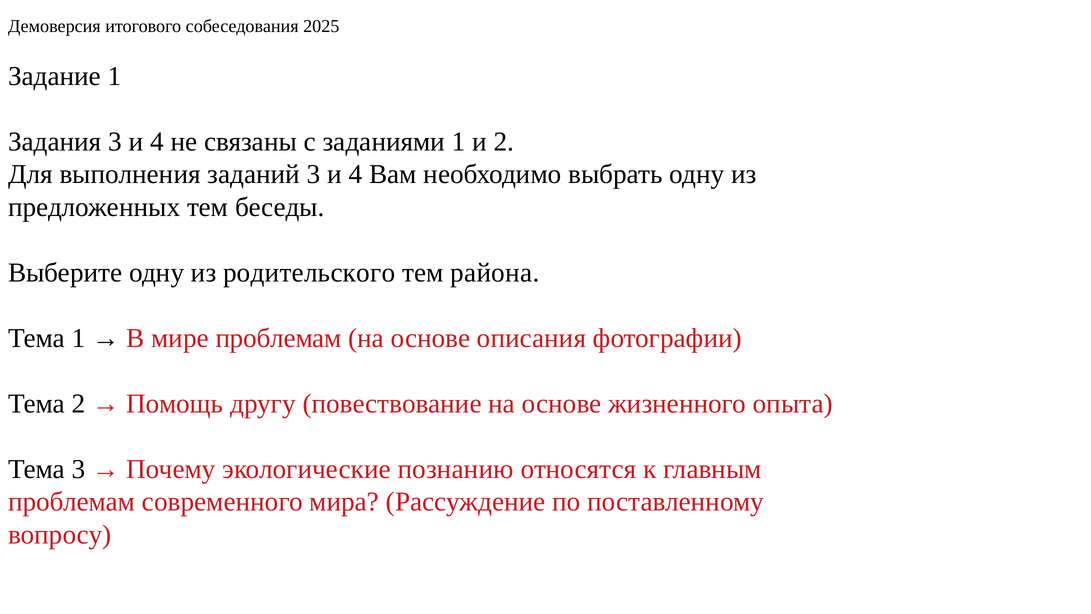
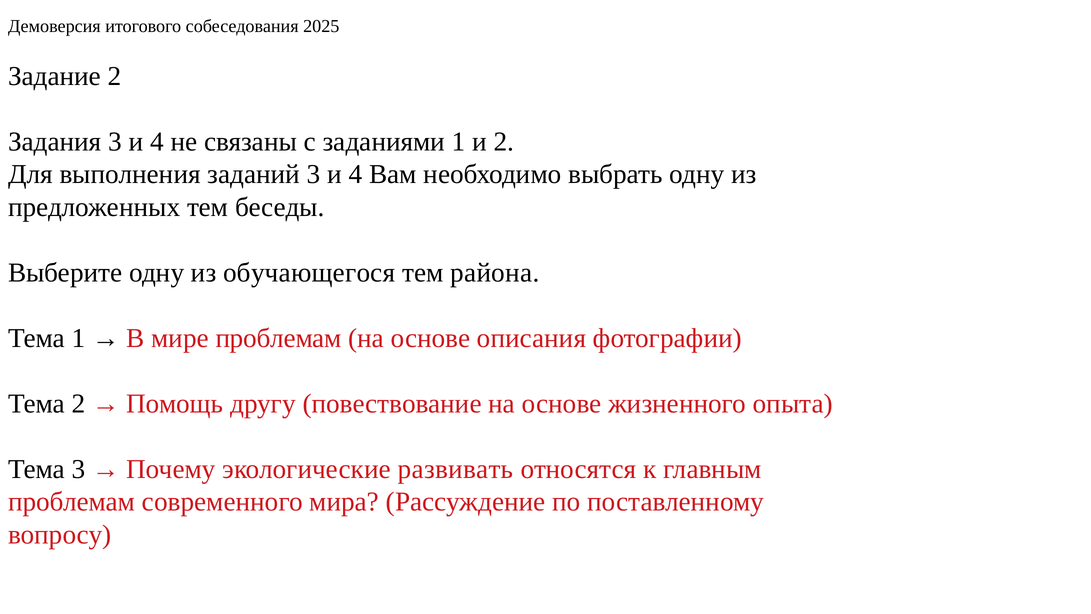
Задание 1: 1 -> 2 (115, 76)
родительского: родительского -> обучающегося (309, 273)
познанию: познанию -> развивать (456, 469)
